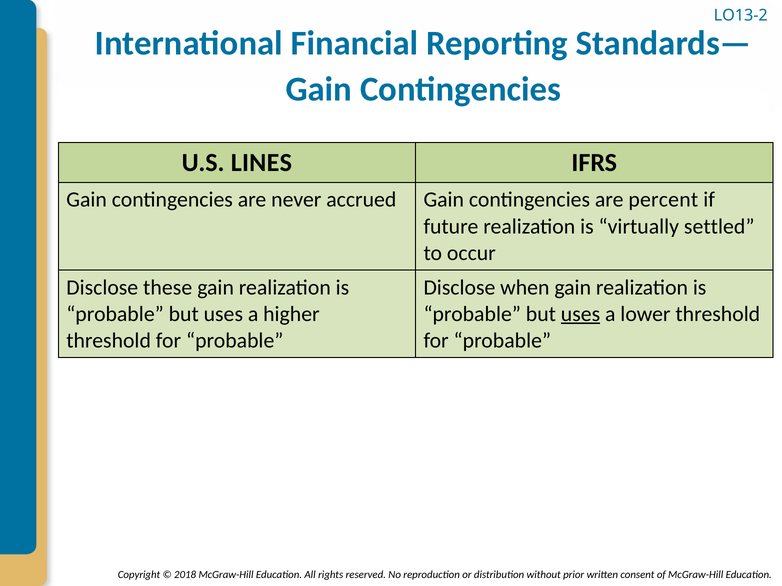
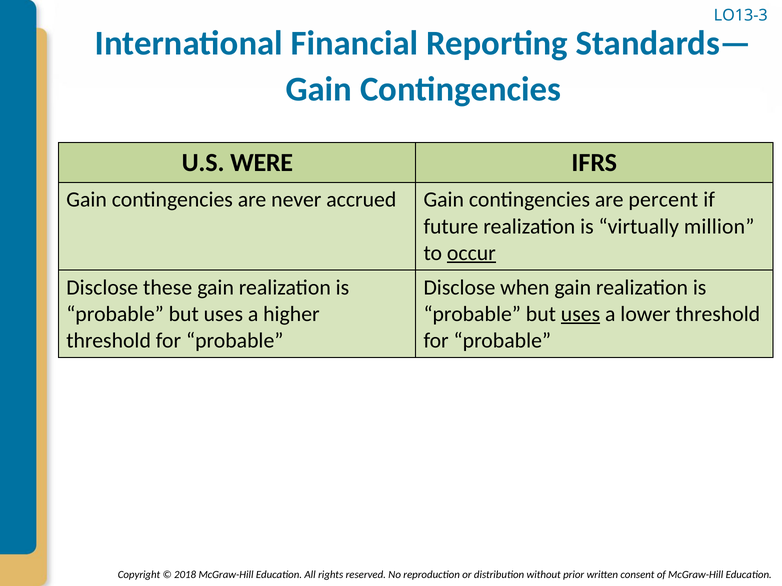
LO13-2: LO13-2 -> LO13-3 (741, 15)
LINES: LINES -> WERE (262, 163)
settled: settled -> million (719, 227)
occur underline: none -> present (471, 253)
